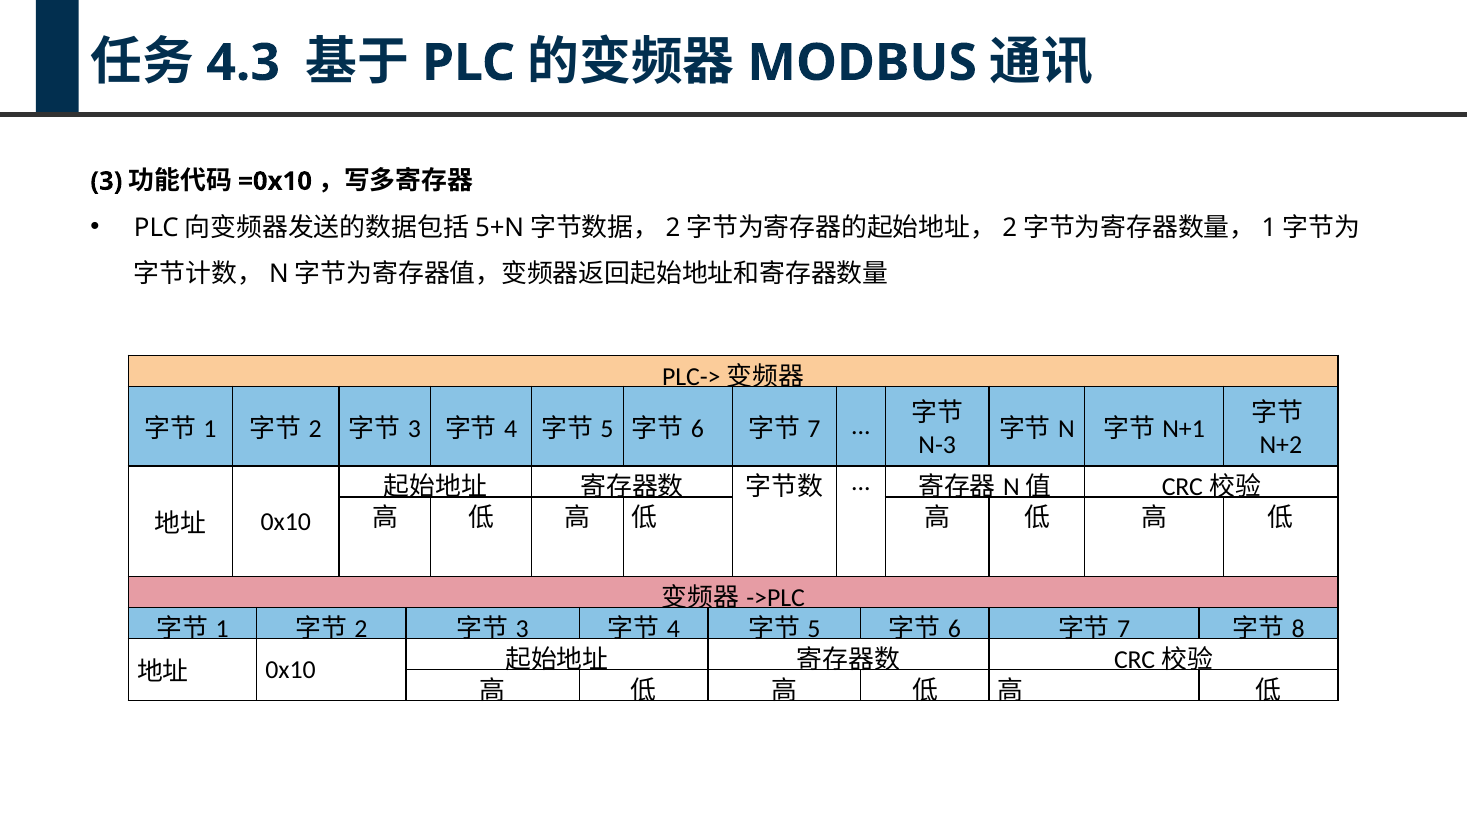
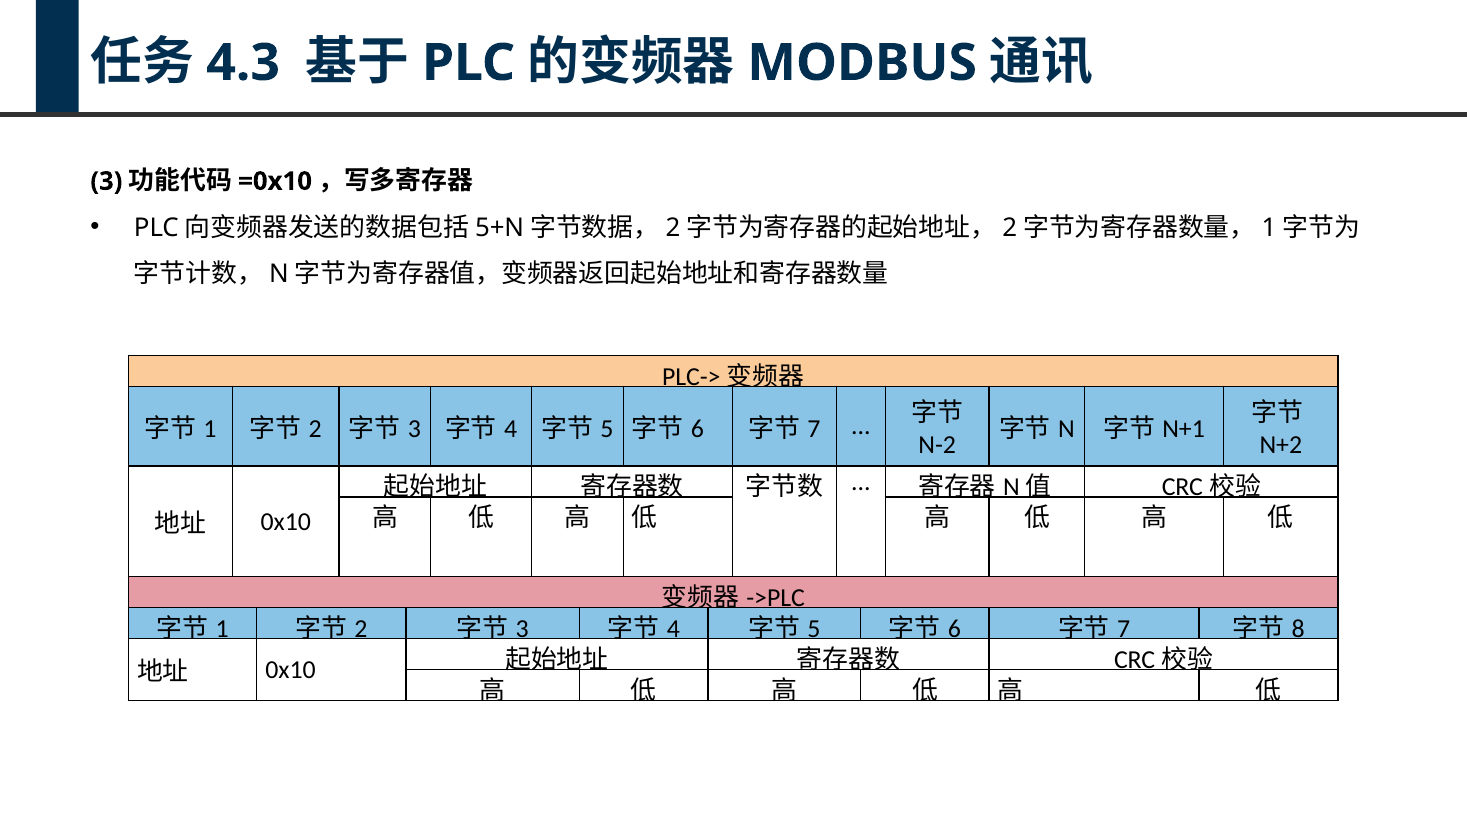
N-3: N-3 -> N-2 (937, 445)
